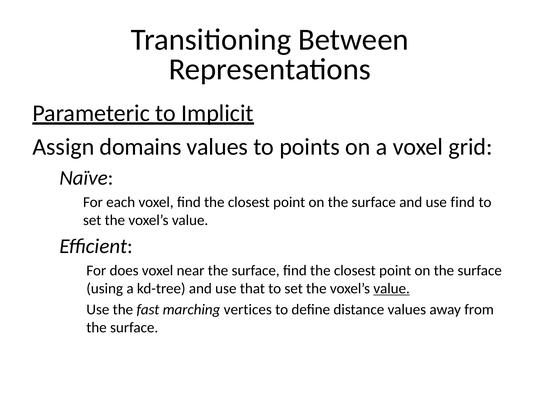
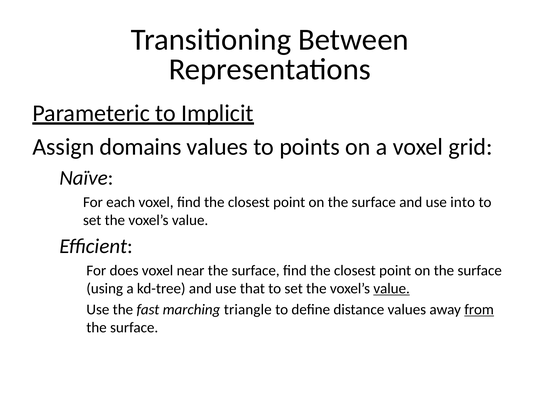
use find: find -> into (463, 202)
vertices: vertices -> triangle (248, 310)
from underline: none -> present (479, 310)
